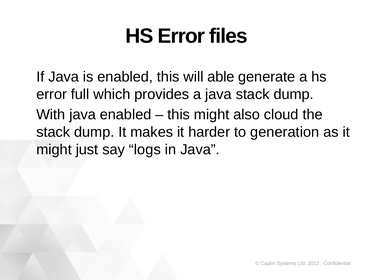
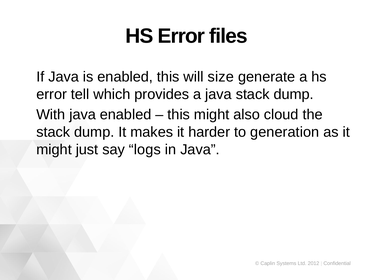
able: able -> size (221, 77)
full: full -> tell (80, 94)
